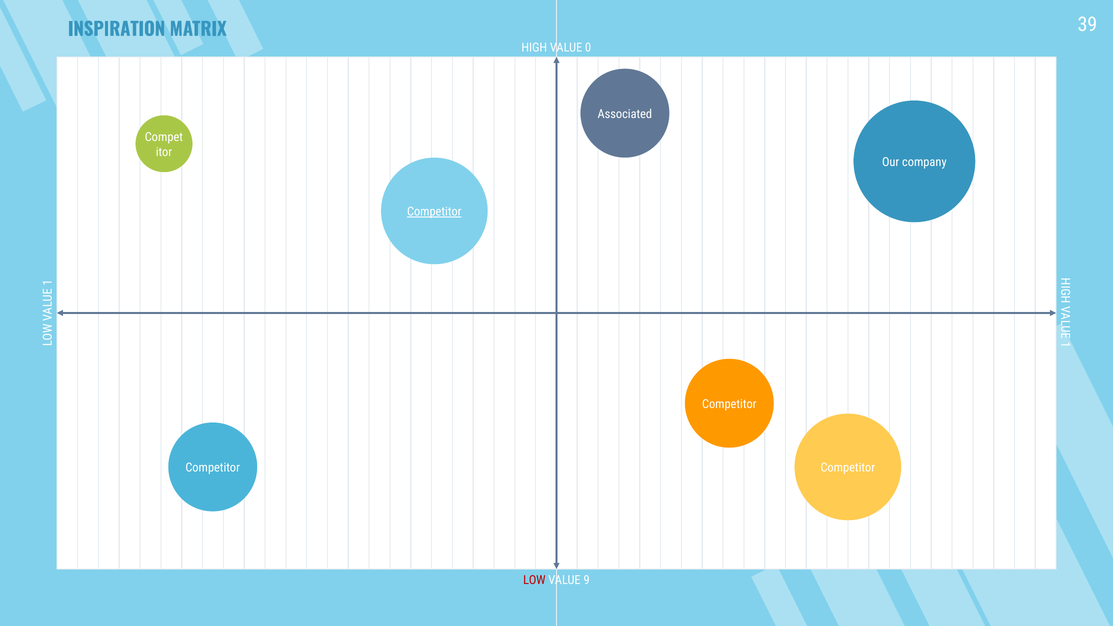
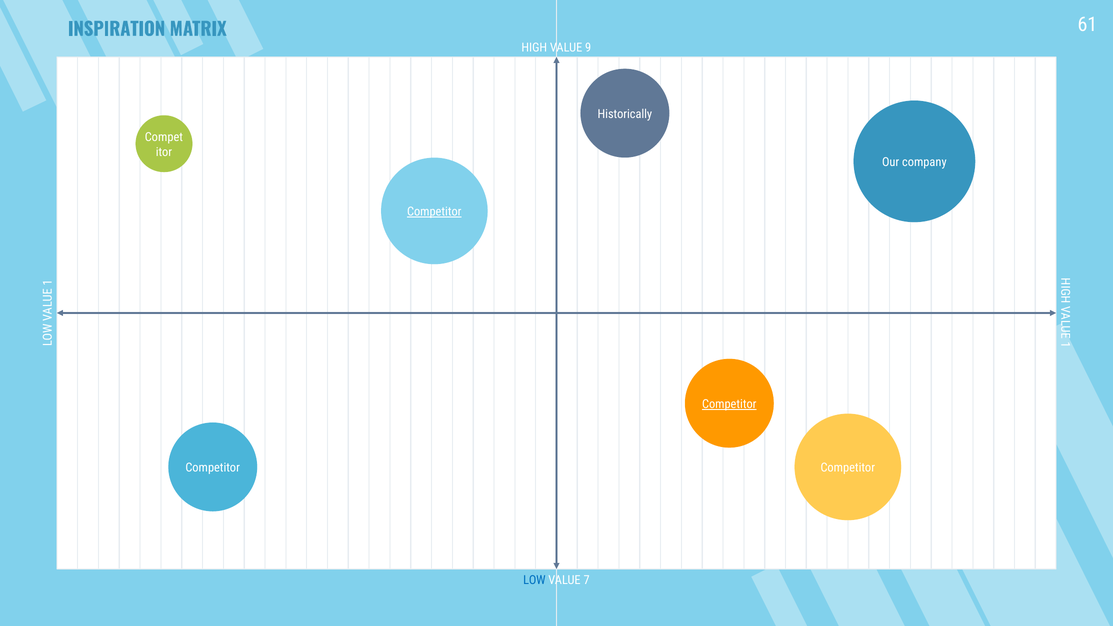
39: 39 -> 61 (1087, 25)
0: 0 -> 9 (588, 48)
Associated: Associated -> Historically (625, 114)
Competitor underline: none -> present (729, 404)
LOW colour: red -> blue (534, 580)
9: 9 -> 7 (587, 580)
